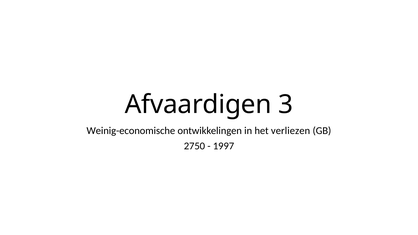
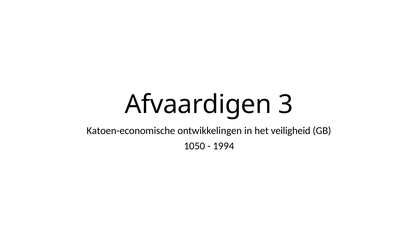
Weinig-economische: Weinig-economische -> Katoen-economische (131, 131)
verliezen: verliezen -> veiligheid (291, 131)
2750: 2750 -> 1050 (194, 146)
1997: 1997 -> 1994 (224, 146)
